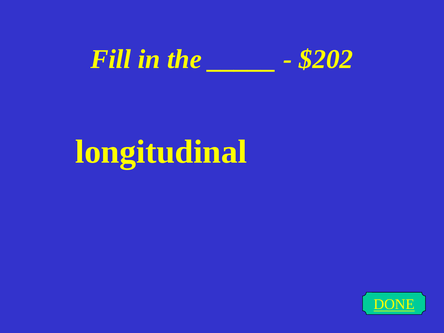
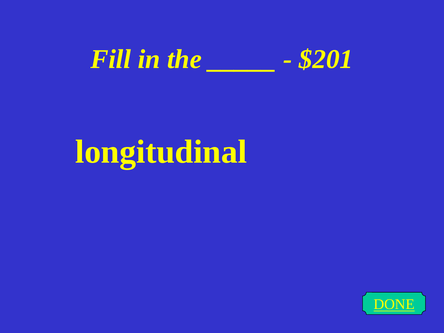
$202: $202 -> $201 (326, 59)
